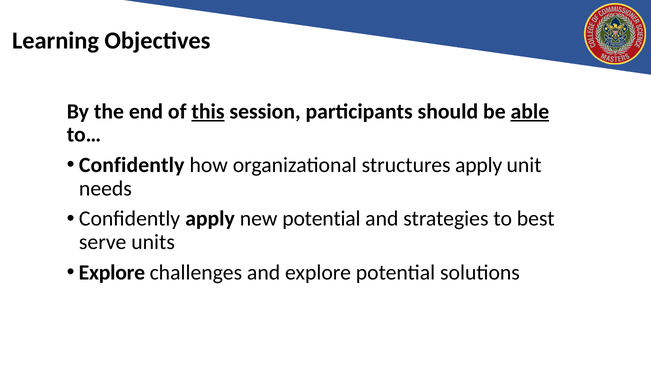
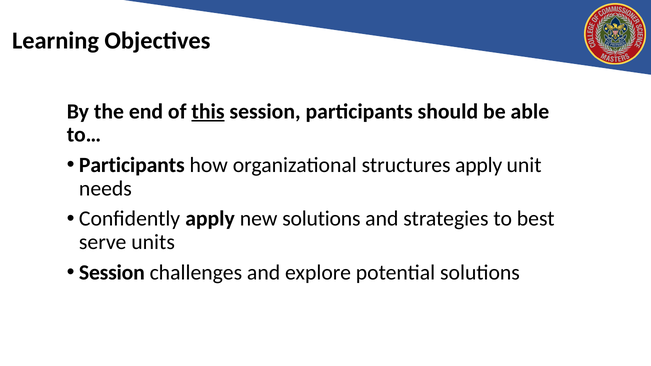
able underline: present -> none (530, 111)
Confidently: Confidently -> Participants (132, 165)
new potential: potential -> solutions (321, 219)
Explore: Explore -> Session (112, 272)
